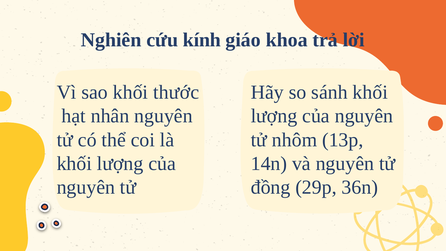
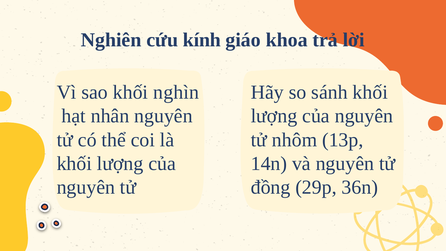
thước: thước -> nghìn (176, 92)
